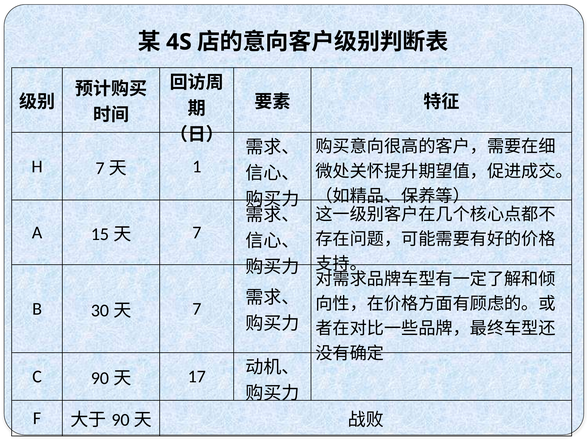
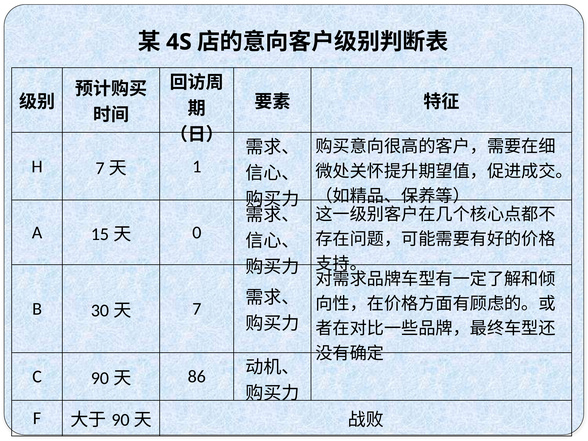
7: 7 -> 0 (197, 233)
17: 17 -> 86 (197, 377)
